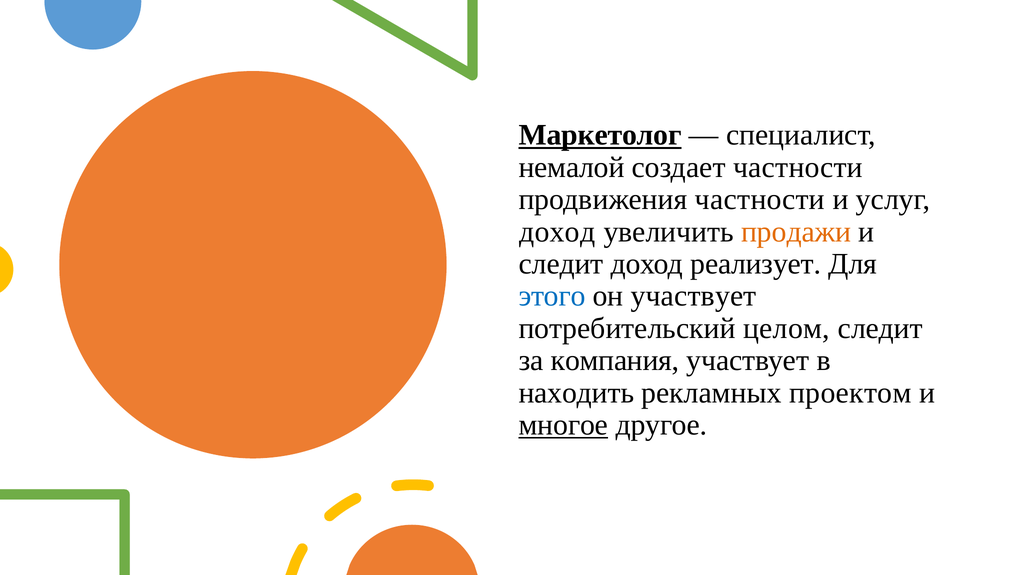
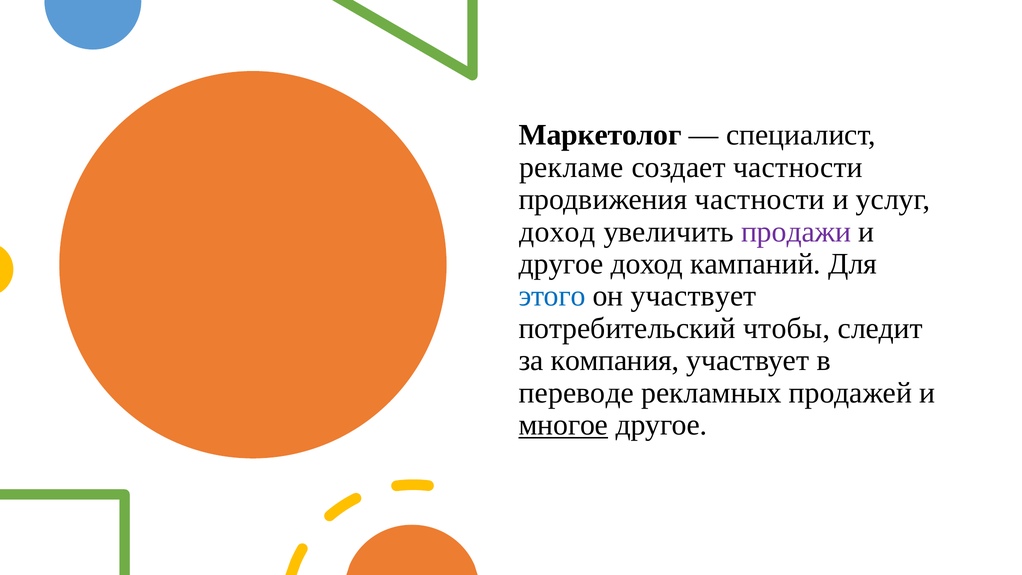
Маркетолог underline: present -> none (600, 135)
немалой: немалой -> рекламе (571, 167)
продажи colour: orange -> purple (796, 232)
следит: следит -> другое (561, 264)
реализует: реализует -> кампаний (756, 264)
целом: целом -> чтобы (787, 328)
находить: находить -> переводе (576, 393)
проектом: проектом -> продажей (851, 393)
